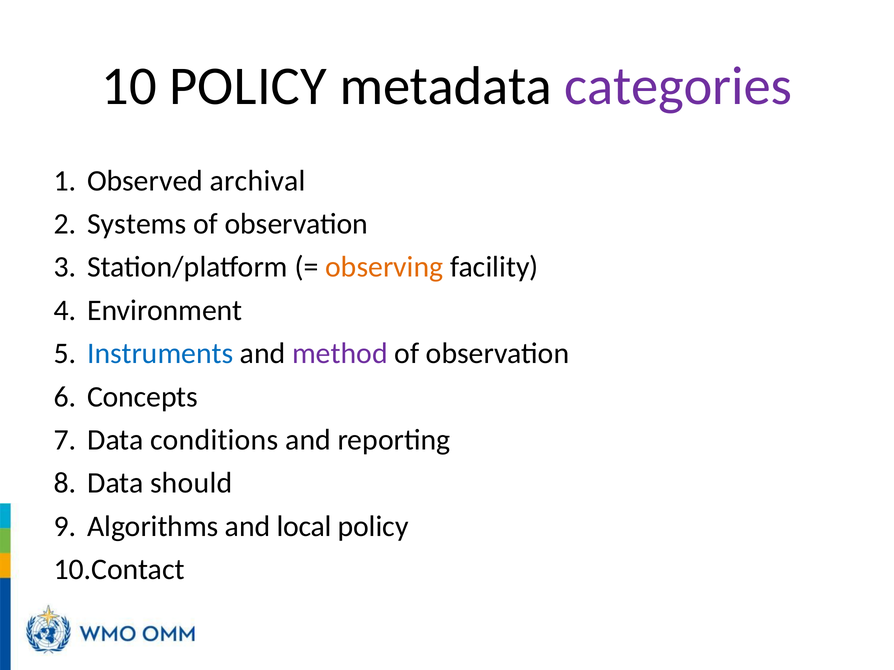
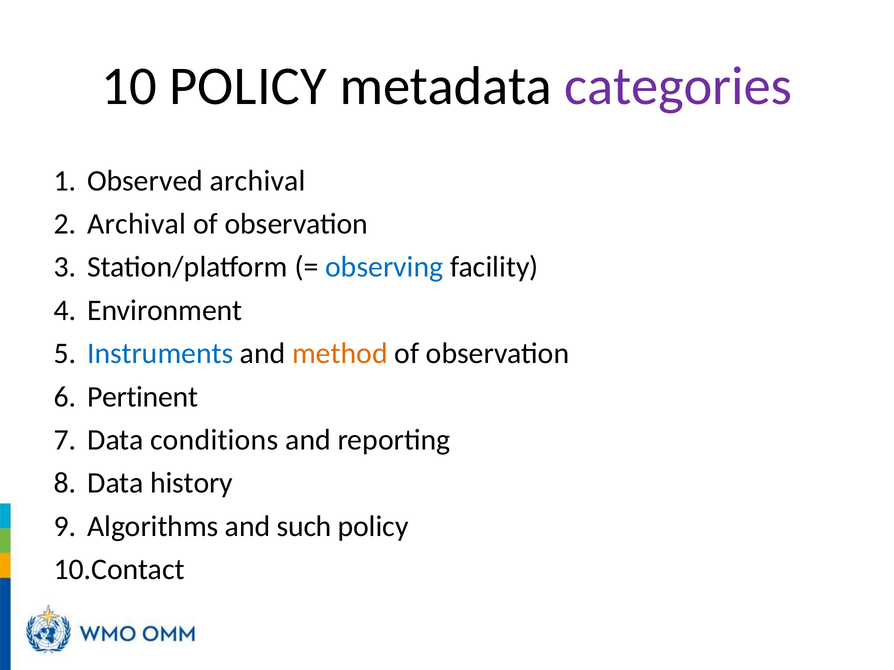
Systems: Systems -> Archival (137, 224)
observing colour: orange -> blue (384, 267)
method colour: purple -> orange (340, 354)
Concepts: Concepts -> Pertinent (143, 397)
should: should -> history (191, 483)
local: local -> such (304, 527)
